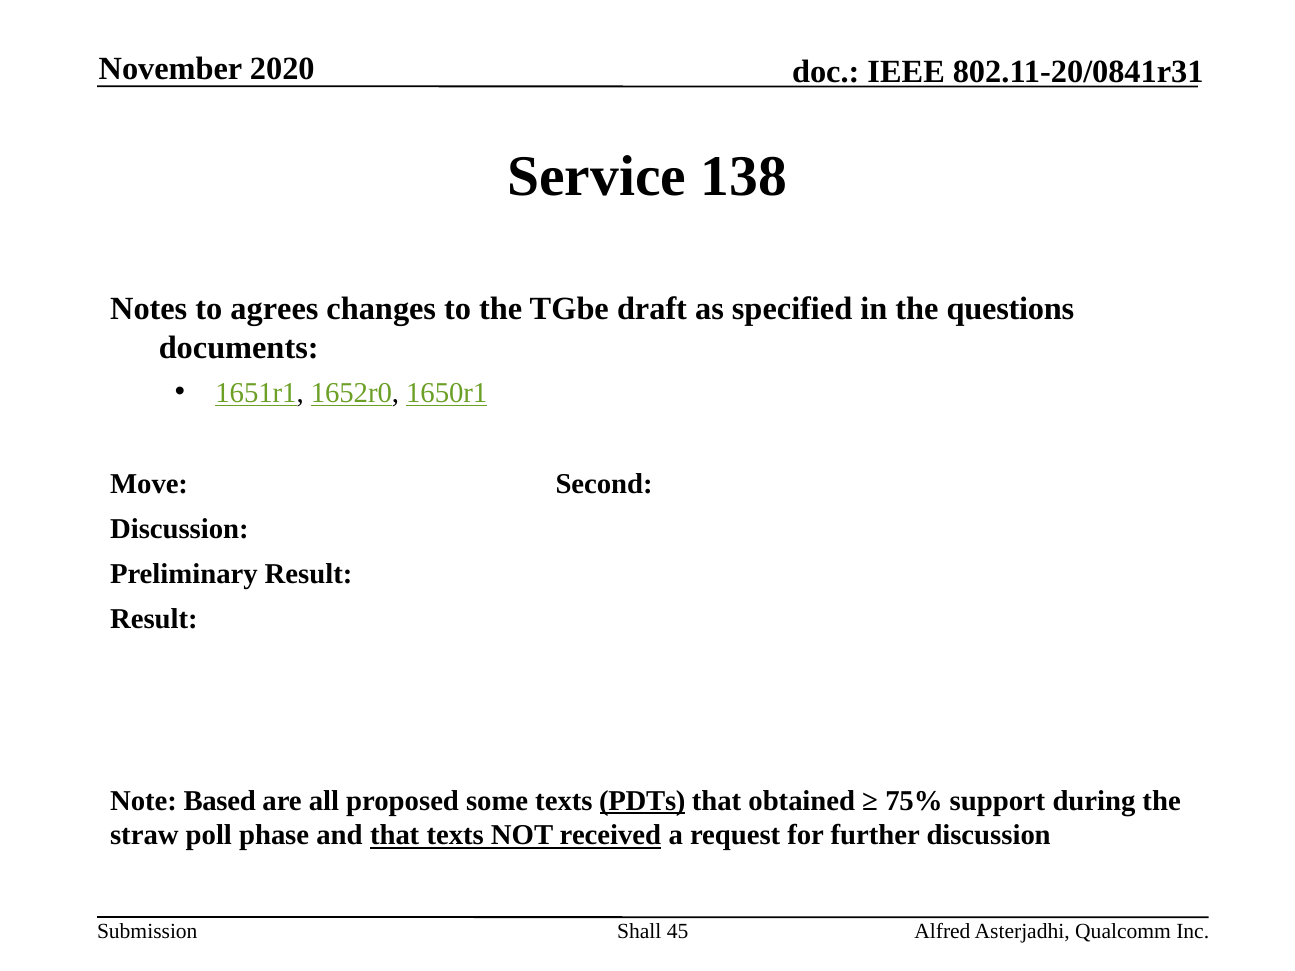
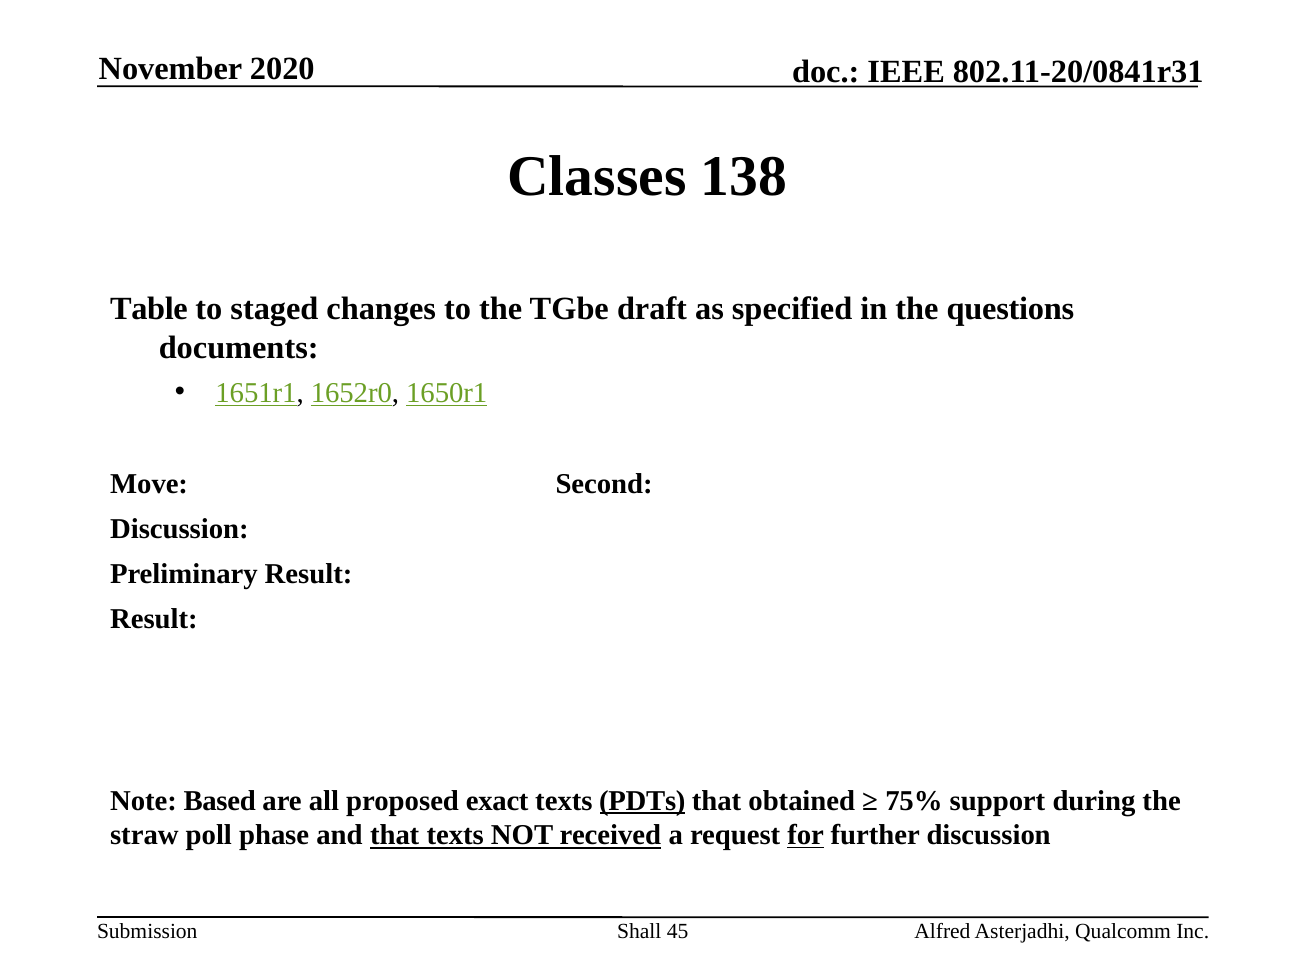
Service: Service -> Classes (597, 177)
Notes: Notes -> Table (149, 309)
agrees: agrees -> staged (274, 309)
some: some -> exact (497, 801)
for underline: none -> present (806, 835)
